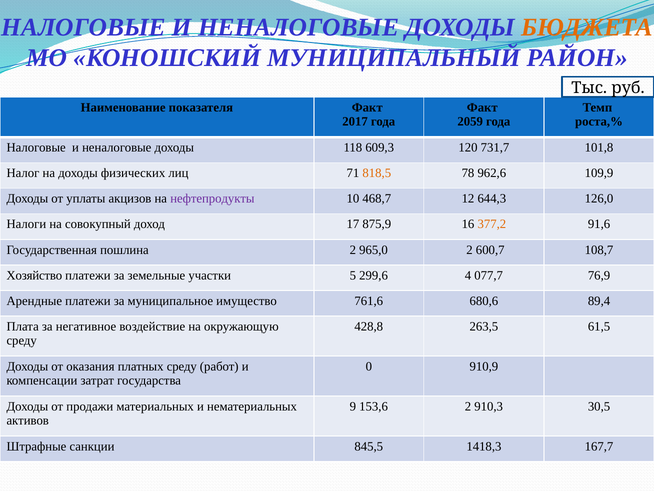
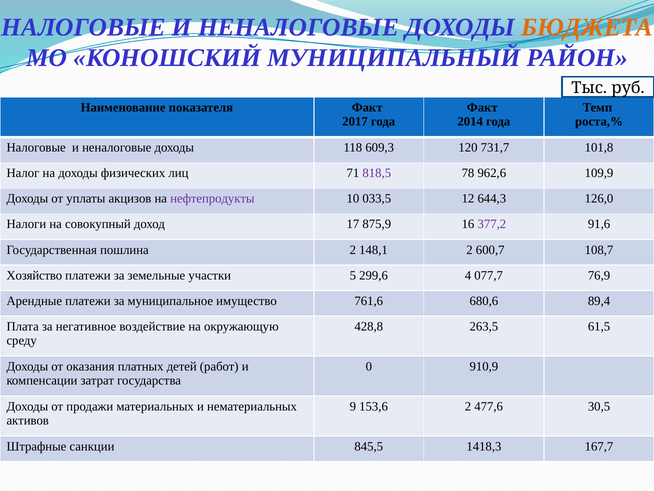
2059: 2059 -> 2014 (470, 122)
818,5 colour: orange -> purple (377, 173)
468,7: 468,7 -> 033,5 (377, 198)
377,2 colour: orange -> purple (492, 224)
965,0: 965,0 -> 148,1 (374, 250)
платных среду: среду -> детей (182, 366)
910,3: 910,3 -> 477,6 (489, 406)
